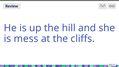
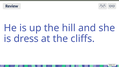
mess: mess -> dress (26, 39)
